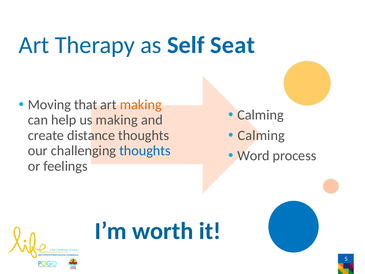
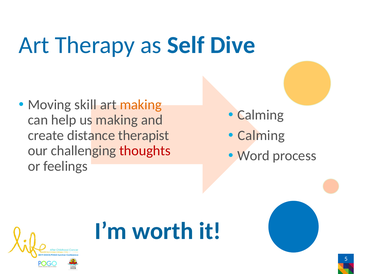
Seat: Seat -> Dive (233, 45)
that: that -> skill (86, 105)
distance thoughts: thoughts -> therapist (144, 135)
thoughts colour: blue -> red (145, 151)
